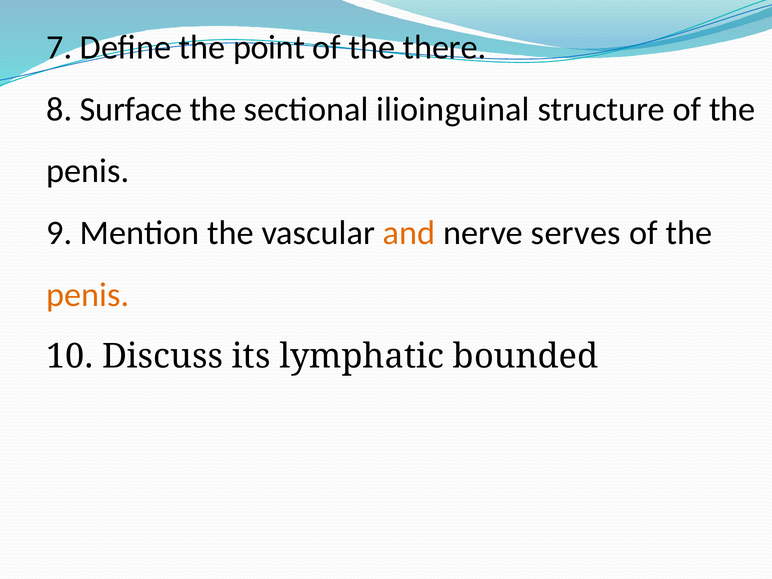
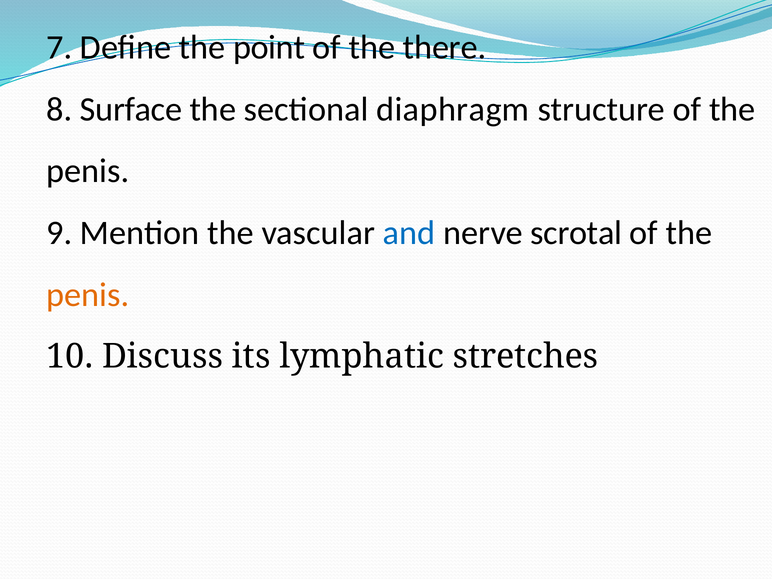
ilioinguinal: ilioinguinal -> diaphragm (453, 109)
and colour: orange -> blue (409, 233)
serves: serves -> scrotal (576, 233)
bounded: bounded -> stretches (526, 357)
